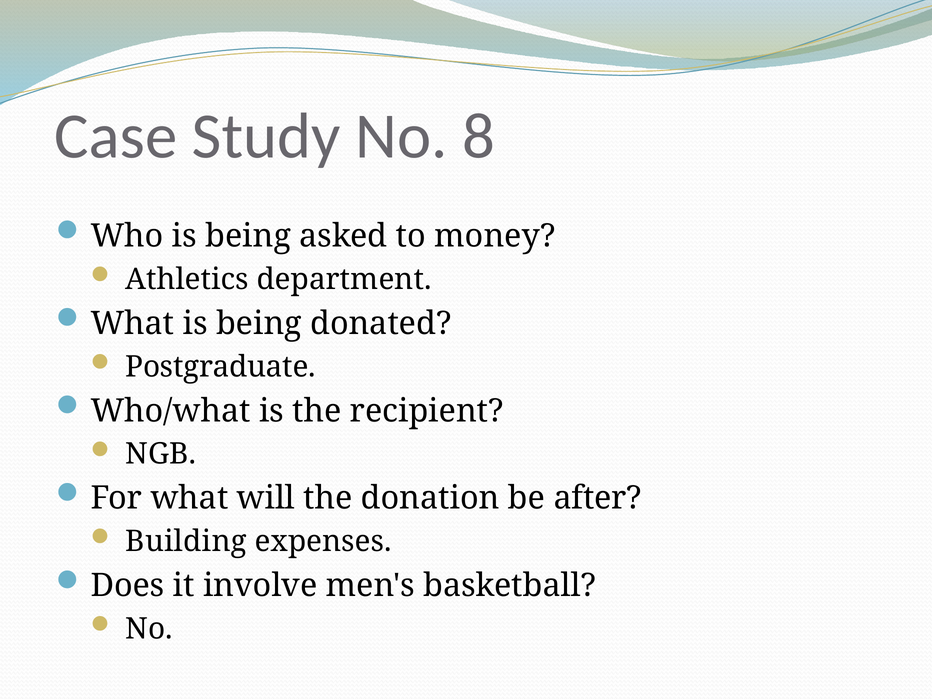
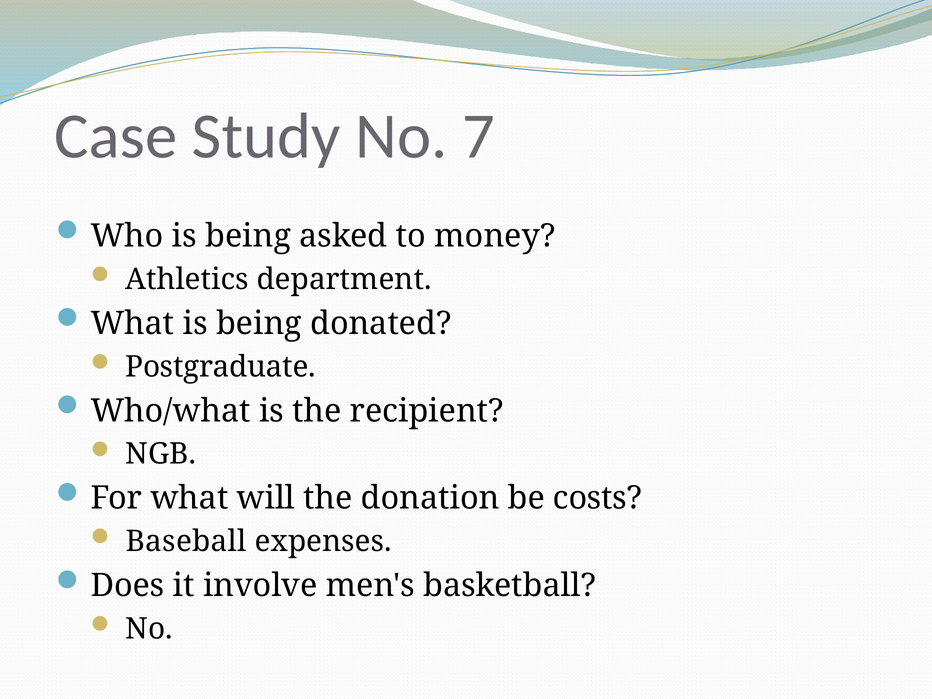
8: 8 -> 7 (479, 137)
after: after -> costs (597, 498)
Building: Building -> Baseball (186, 542)
